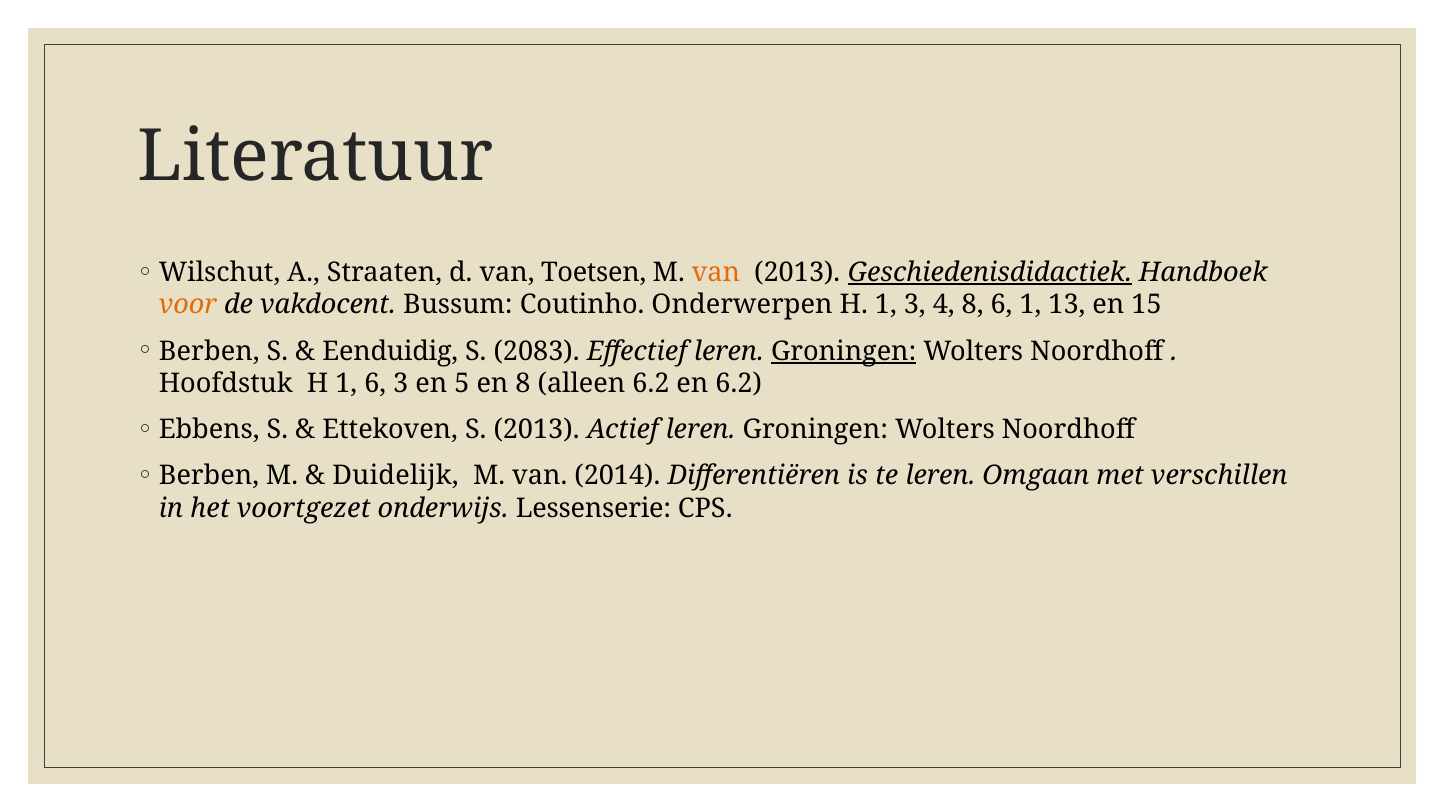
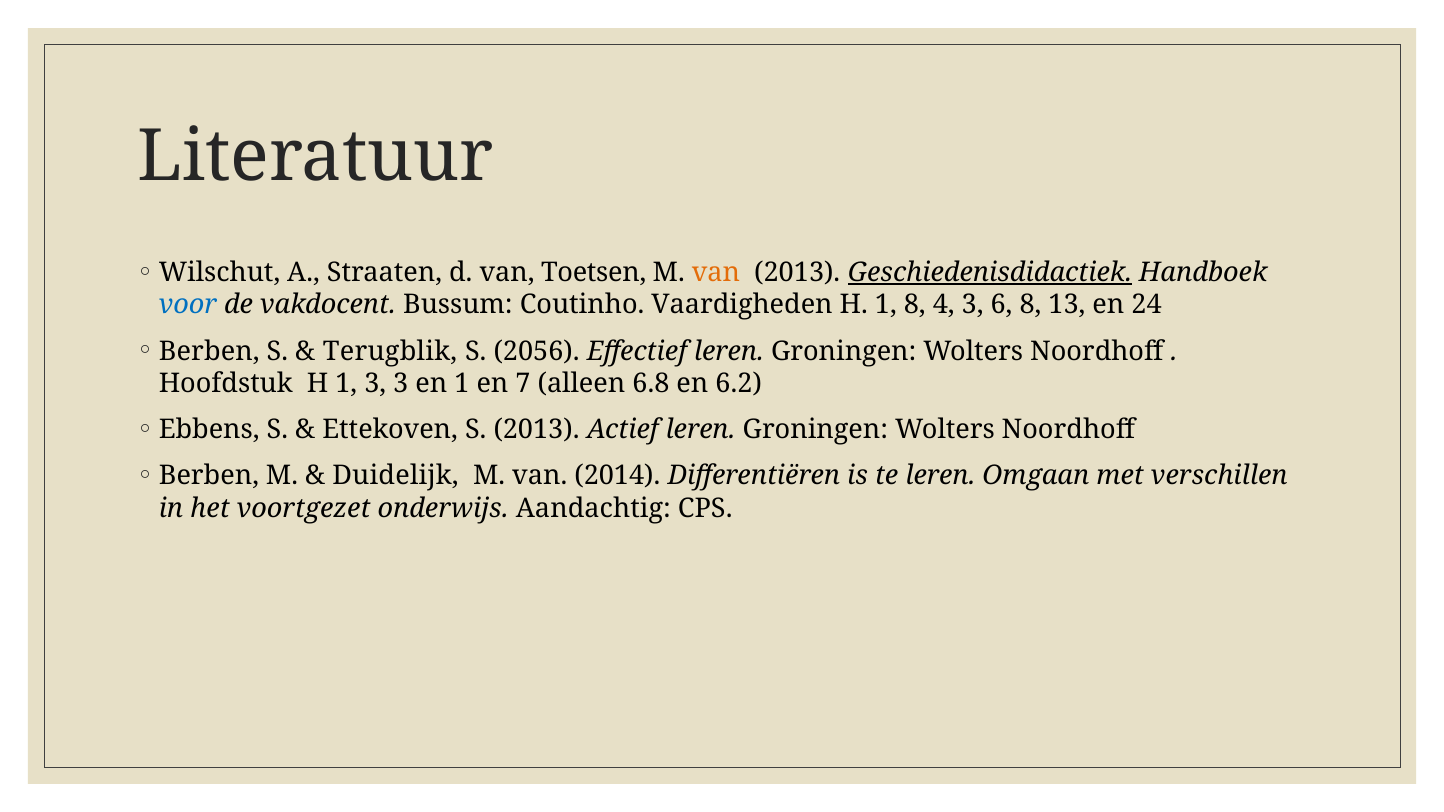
voor colour: orange -> blue (188, 305)
Onderwerpen: Onderwerpen -> Vaardigheden (742, 305)
1 3: 3 -> 8 (915, 305)
4 8: 8 -> 3 (973, 305)
6 1: 1 -> 8 (1031, 305)
15: 15 -> 24 (1147, 305)
Eenduidig: Eenduidig -> Terugblik (390, 351)
2083: 2083 -> 2056 (537, 351)
Groningen underline: present -> none (844, 351)
1 6: 6 -> 3 (375, 384)
en 5: 5 -> 1 (462, 384)
en 8: 8 -> 7 (523, 384)
alleen 6.2: 6.2 -> 6.8 (651, 384)
Lessenserie: Lessenserie -> Aandachtig (593, 508)
